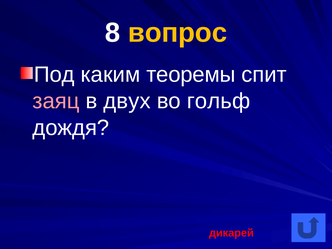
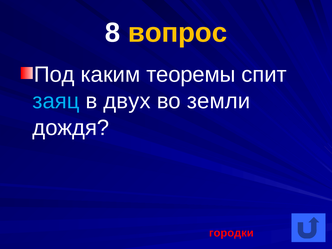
заяц colour: pink -> light blue (56, 101)
гольф: гольф -> земли (219, 101)
дикарей: дикарей -> городки (231, 233)
